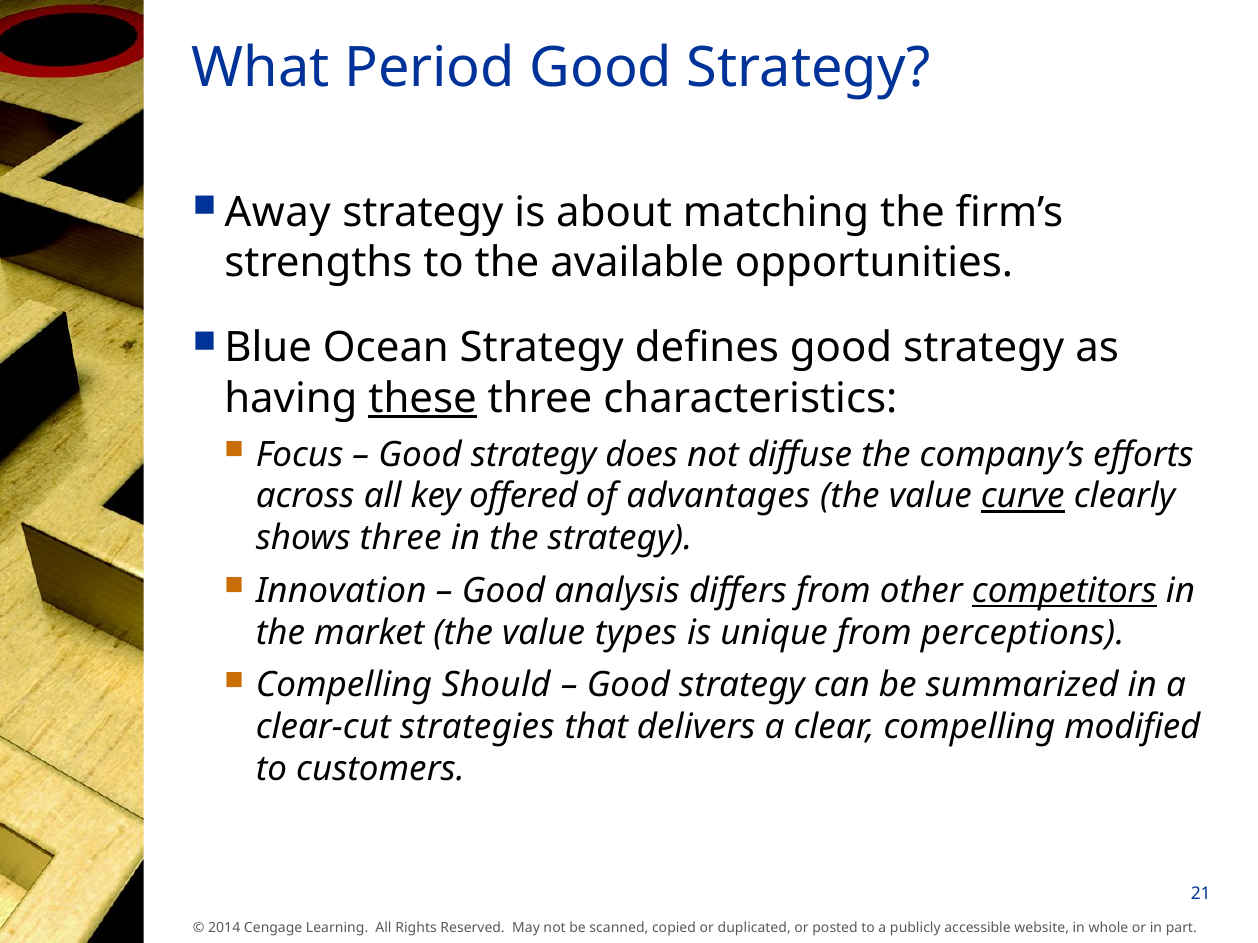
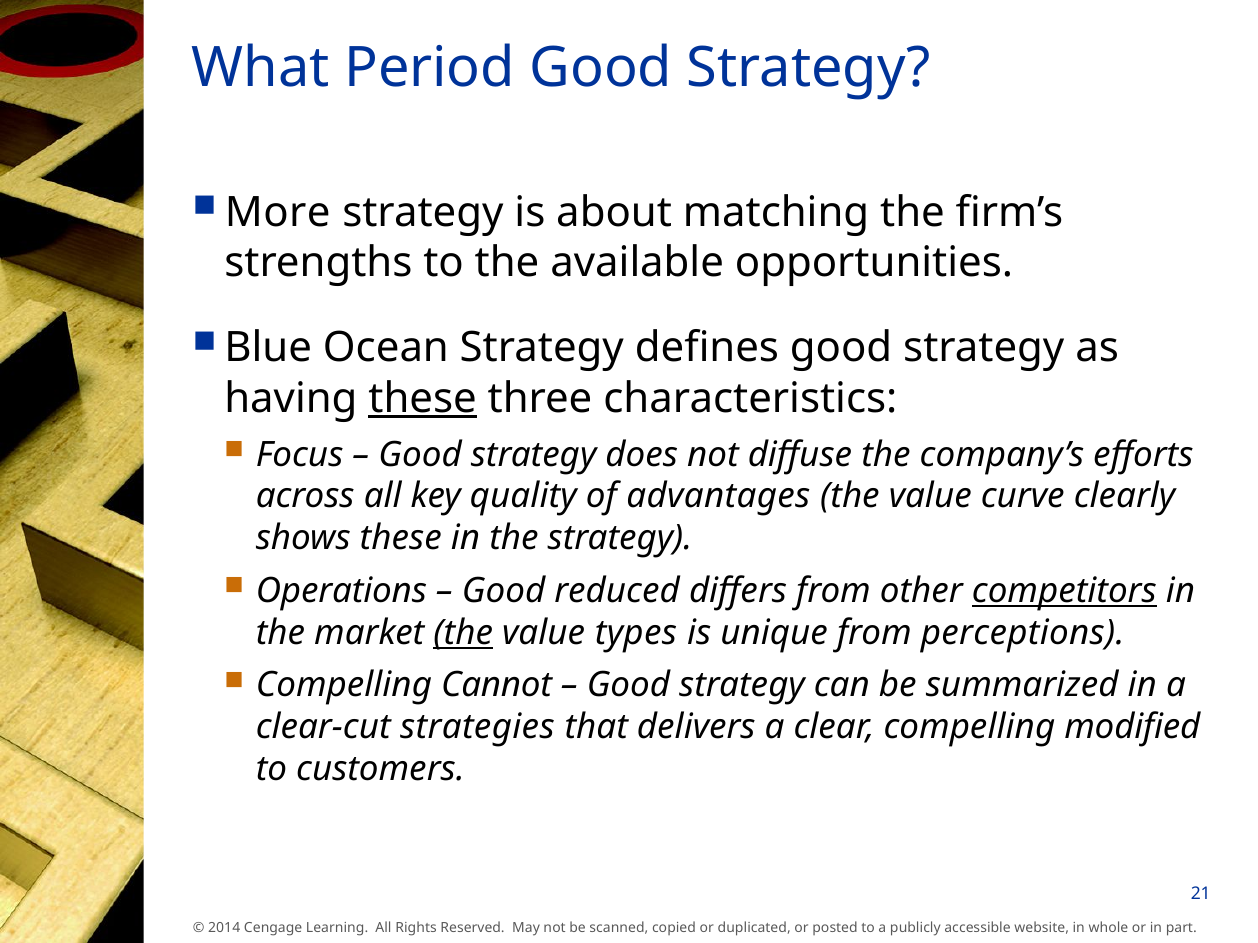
Away: Away -> More (278, 213)
offered: offered -> quality (523, 497)
curve underline: present -> none (1023, 497)
shows three: three -> these (401, 539)
Innovation: Innovation -> Operations (341, 591)
analysis: analysis -> reduced (617, 591)
the underline: none -> present (463, 633)
Should: Should -> Cannot (497, 686)
